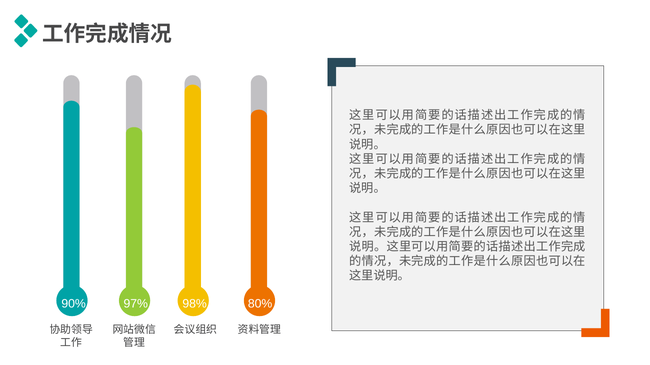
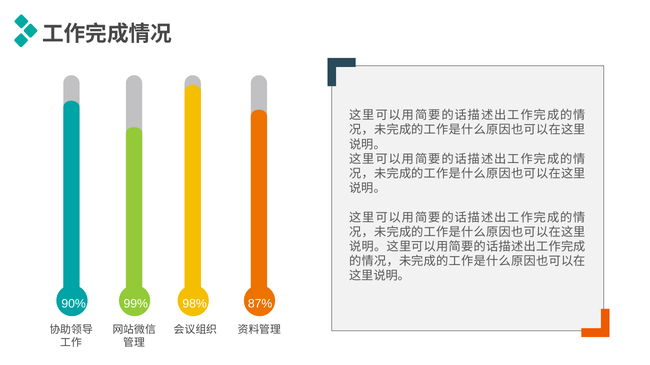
97%: 97% -> 99% (136, 304)
80%: 80% -> 87% (260, 304)
